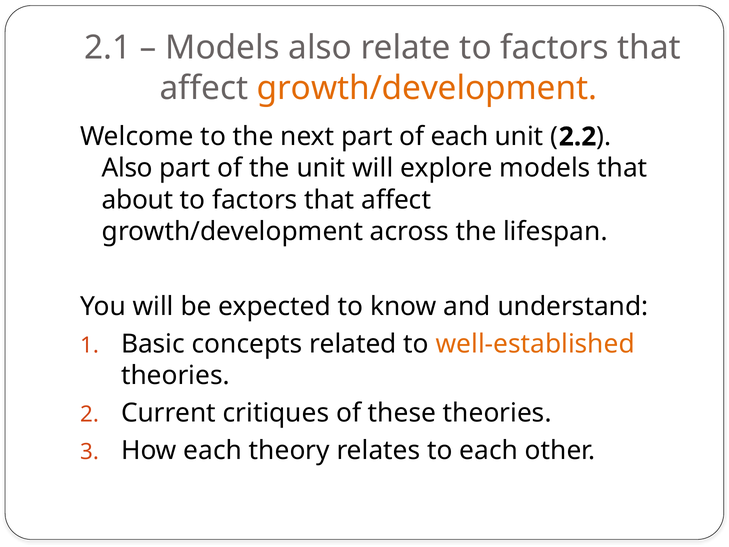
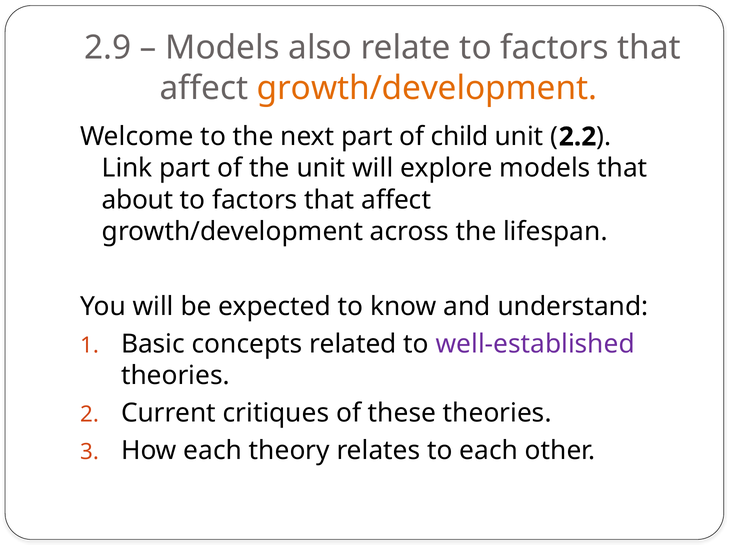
2.1: 2.1 -> 2.9 (108, 48)
of each: each -> child (460, 137)
Also: Also -> Link (127, 168)
well-established colour: orange -> purple (535, 344)
